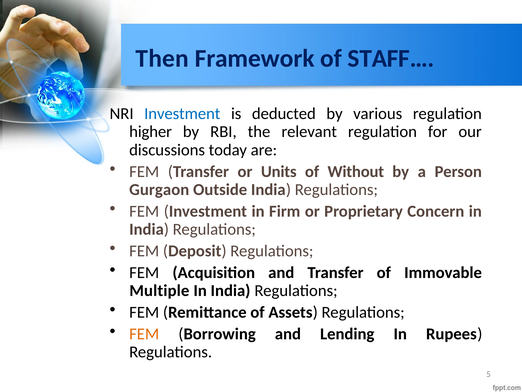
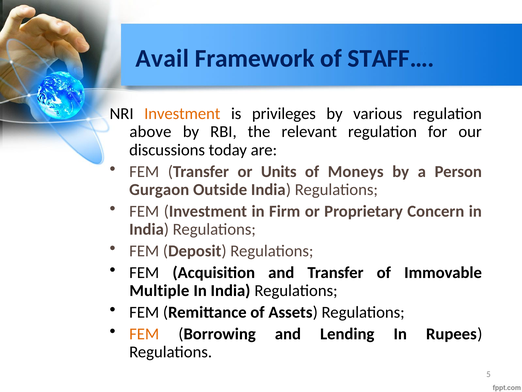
Then: Then -> Avail (162, 58)
Investment colour: blue -> orange (182, 114)
deducted: deducted -> privileges (284, 114)
higher: higher -> above (150, 132)
Without: Without -> Moneys (356, 171)
